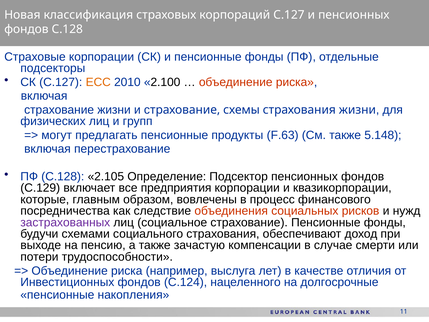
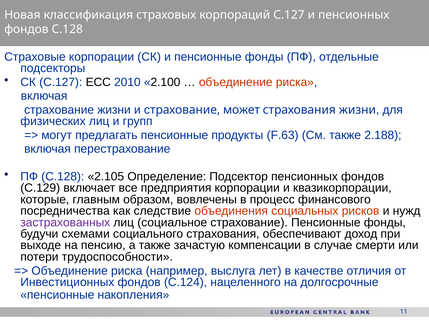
ЕСС colour: orange -> black (98, 82)
схемы: схемы -> может (242, 110)
5.148: 5.148 -> 2.188 (383, 135)
